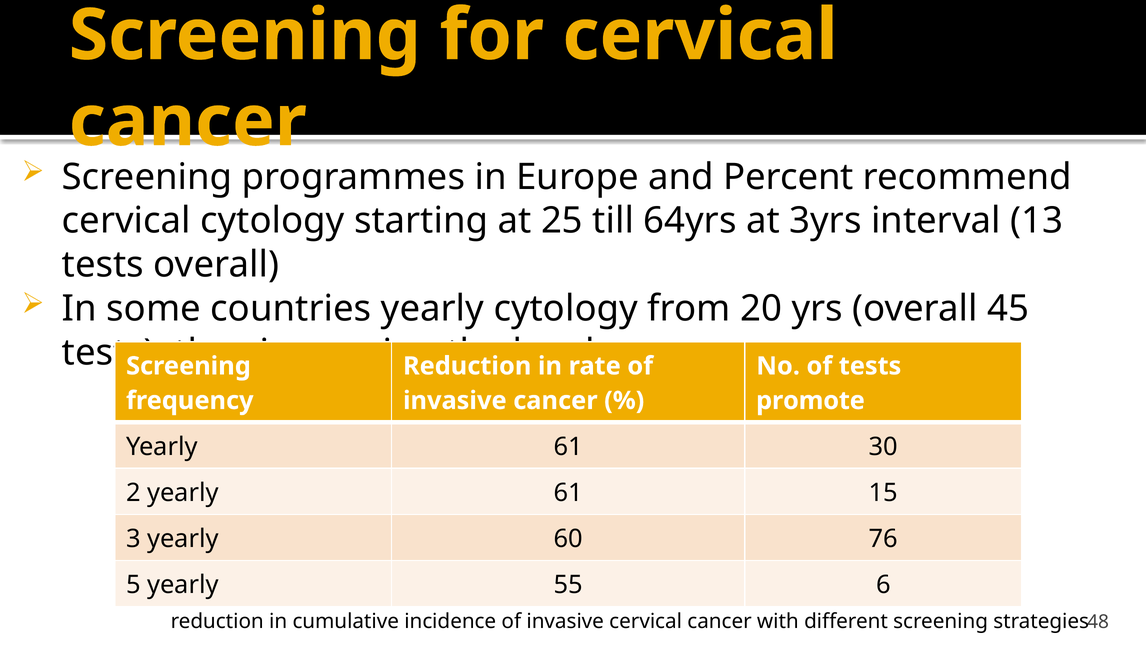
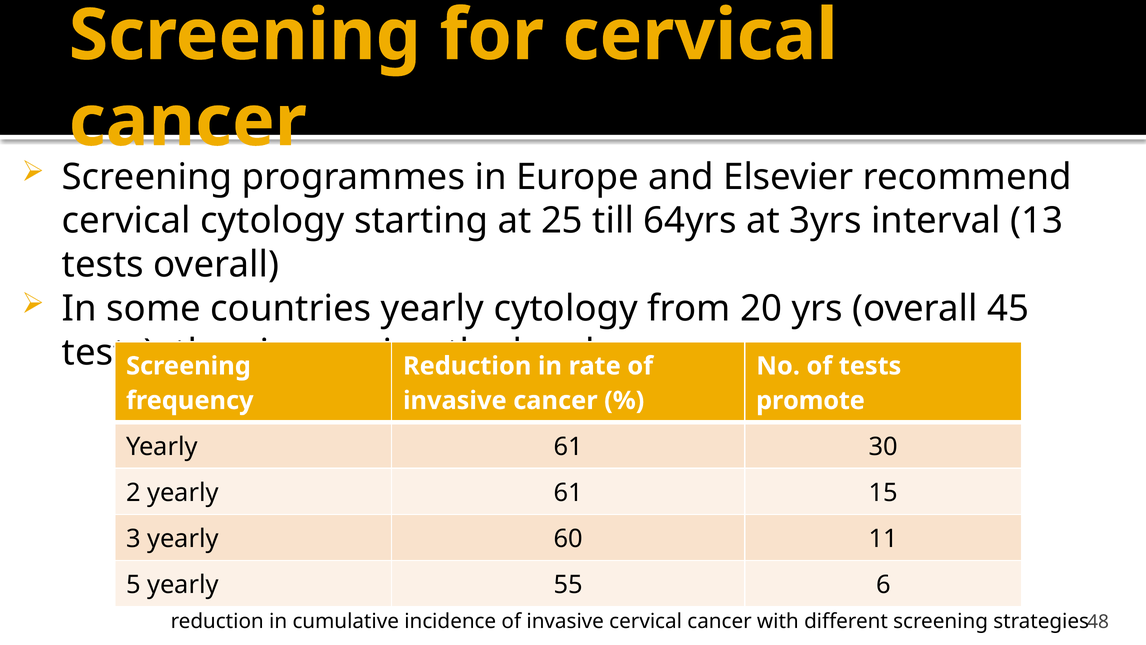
Percent: Percent -> Elsevier (788, 177)
76: 76 -> 11 (883, 539)
